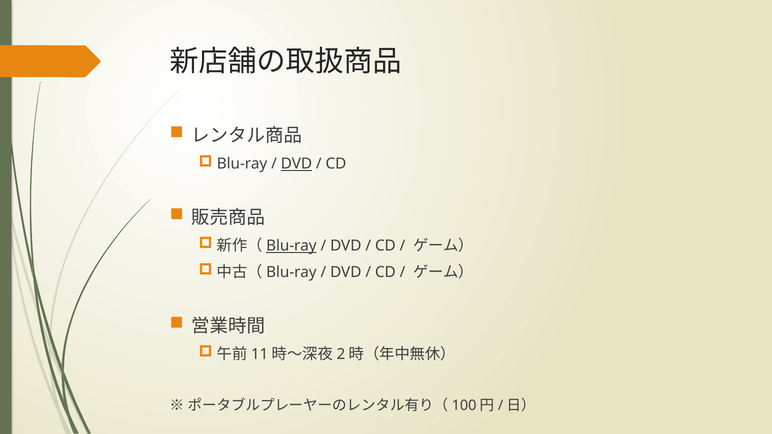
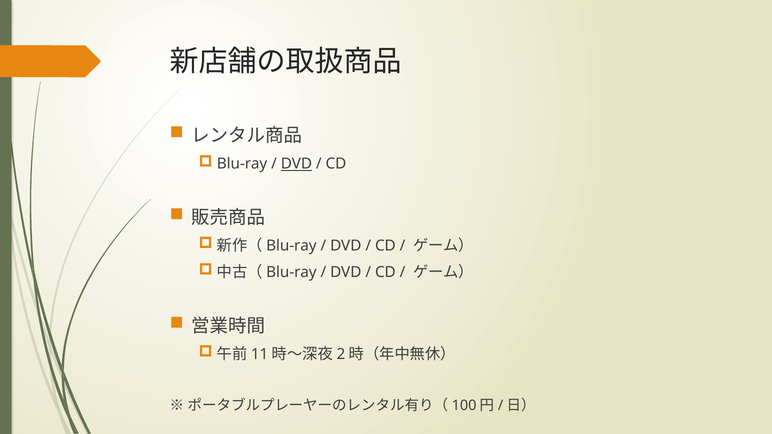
Blu-ray underline: present -> none (291, 246)
